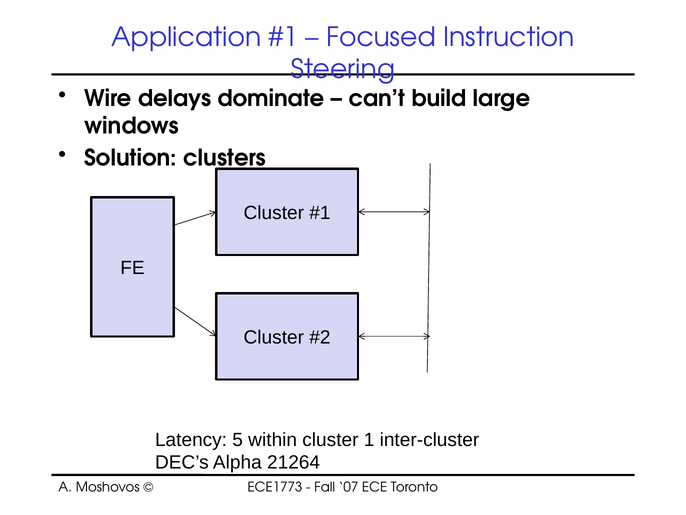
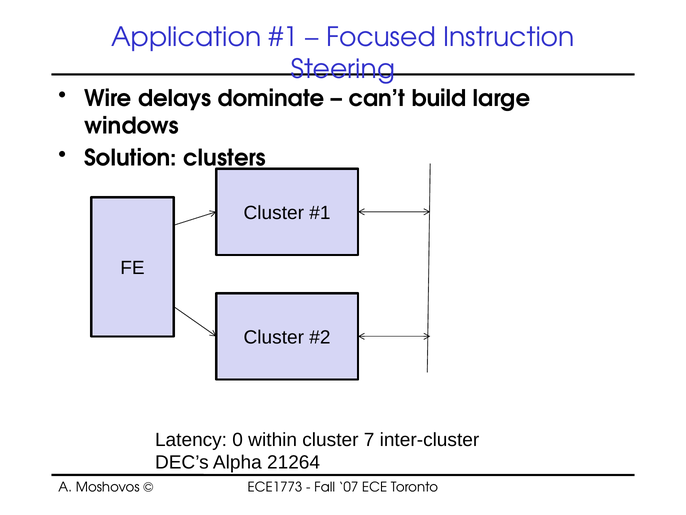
5: 5 -> 0 (238, 439)
1: 1 -> 7 (369, 439)
